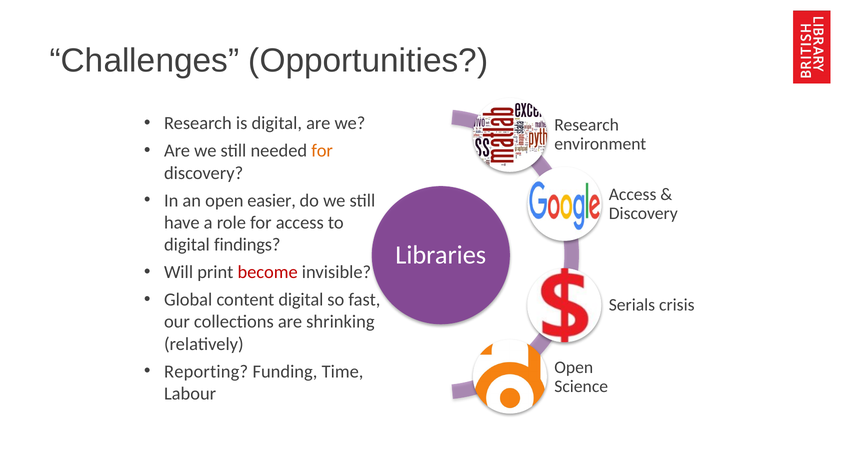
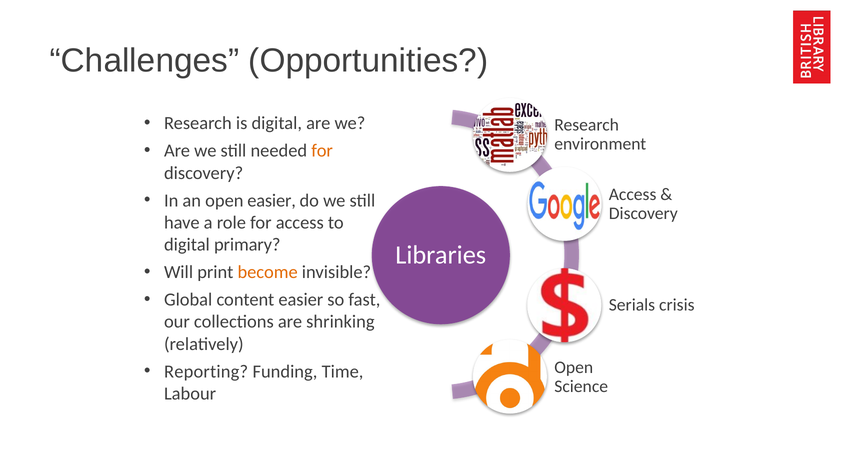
findings: findings -> primary (247, 245)
become colour: red -> orange (268, 272)
content digital: digital -> easier (301, 299)
